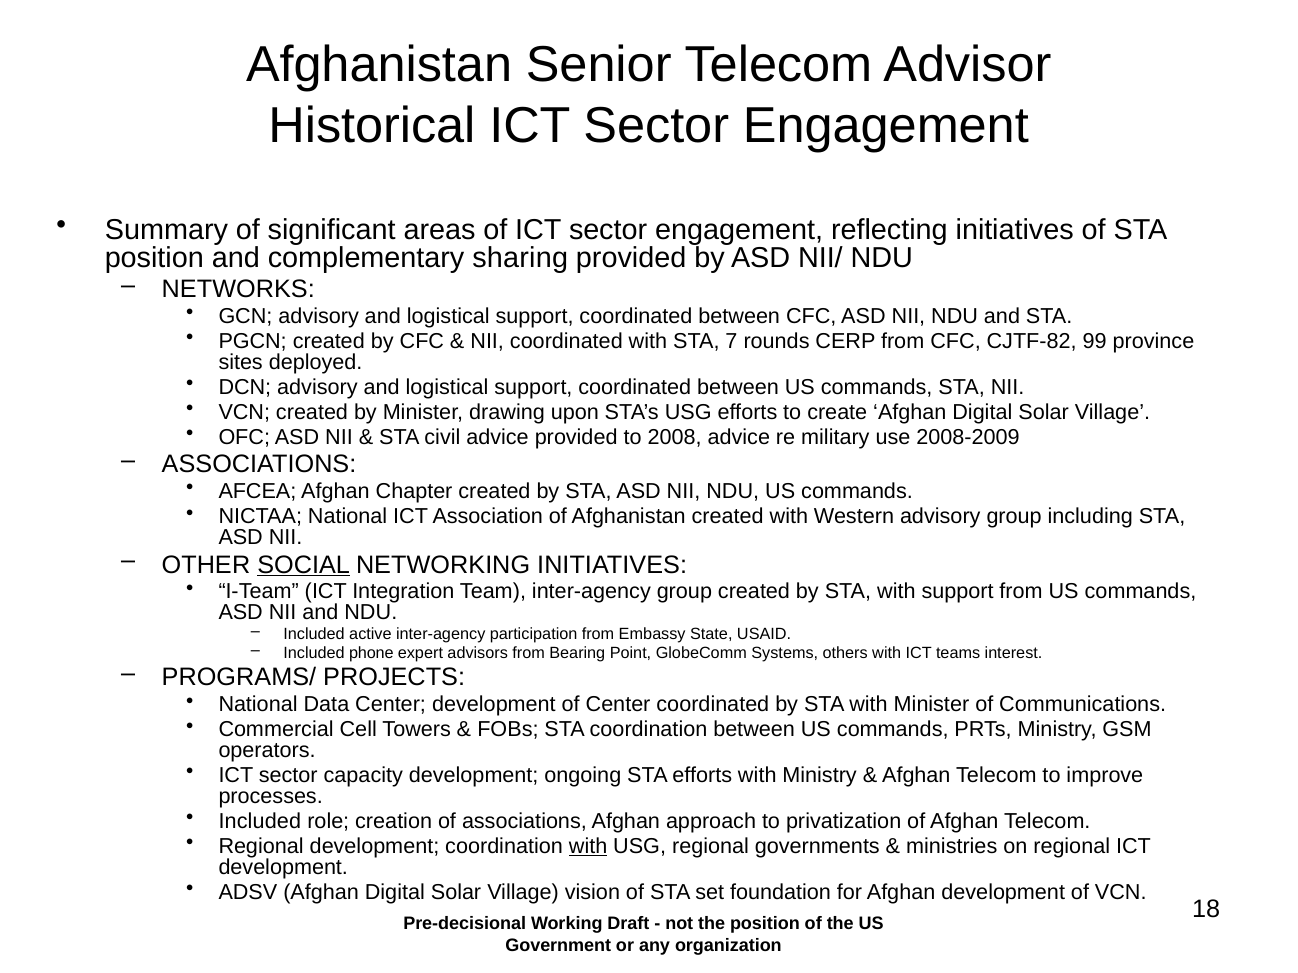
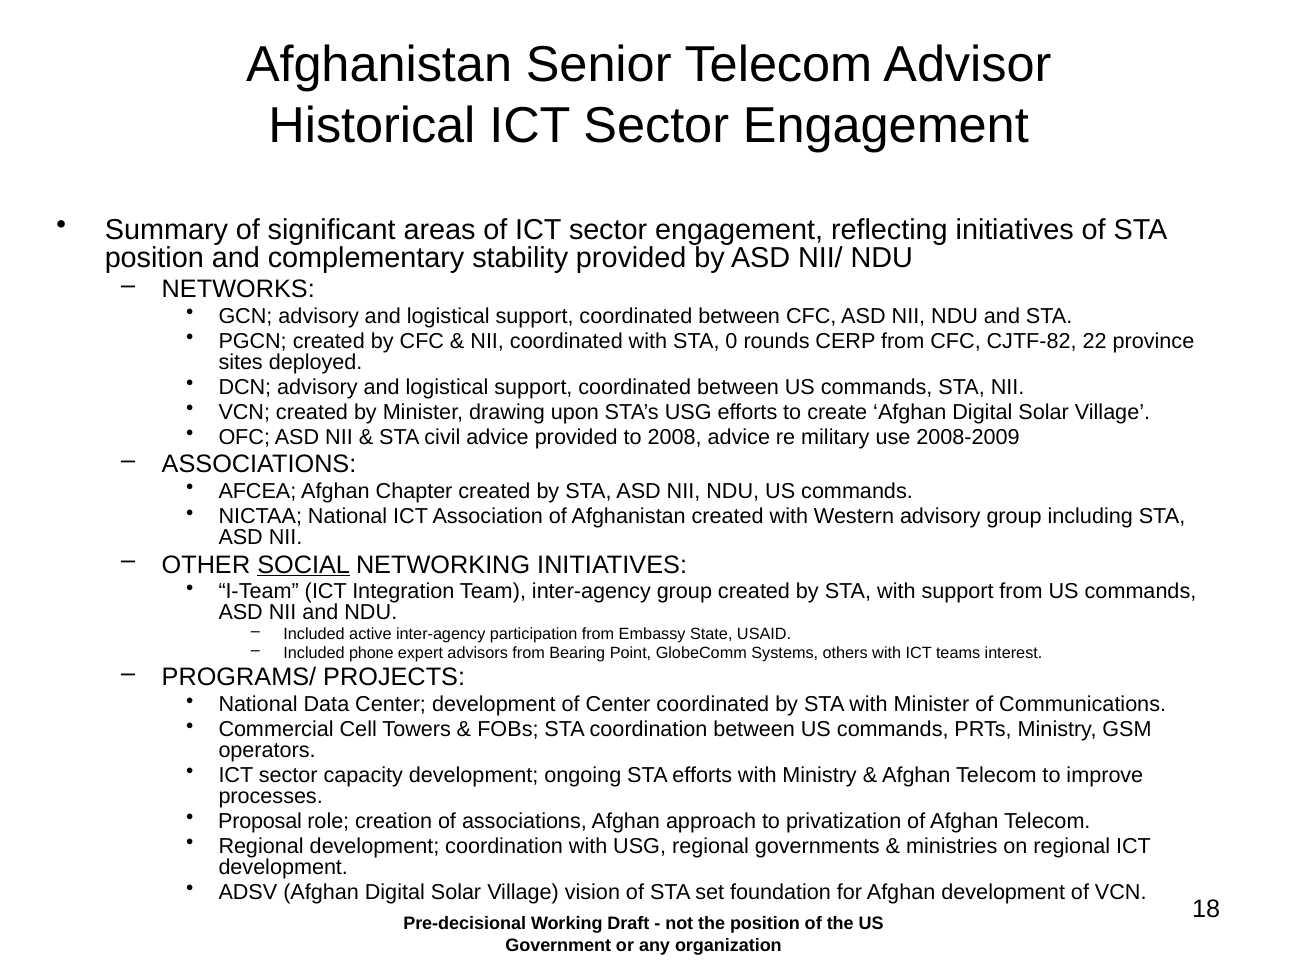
sharing: sharing -> stability (520, 258)
7: 7 -> 0 (731, 341)
99: 99 -> 22 (1095, 341)
Included: Included -> Proposal (260, 822)
with underline: present -> none (588, 847)
